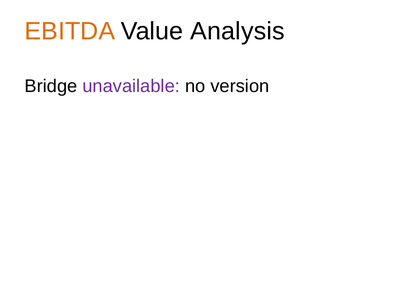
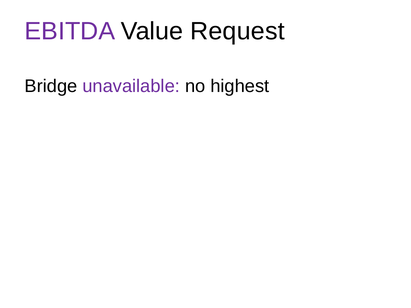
EBITDA colour: orange -> purple (70, 31)
Analysis: Analysis -> Request (237, 31)
version: version -> highest (240, 86)
